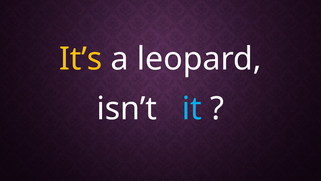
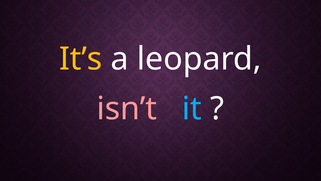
isn’t colour: white -> pink (127, 108)
